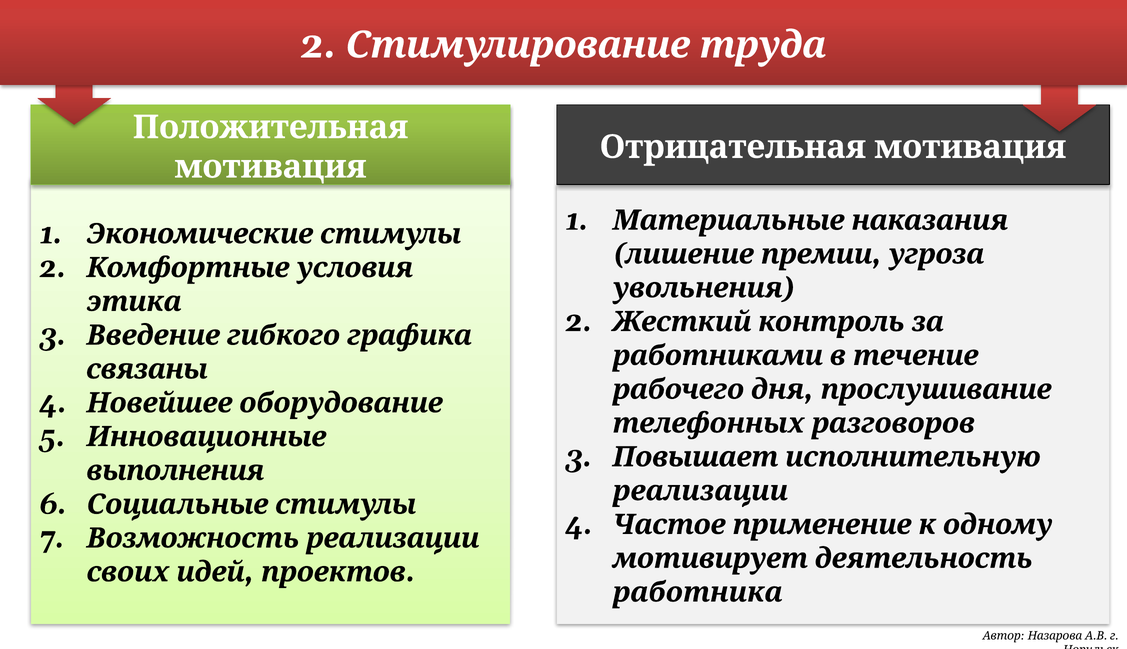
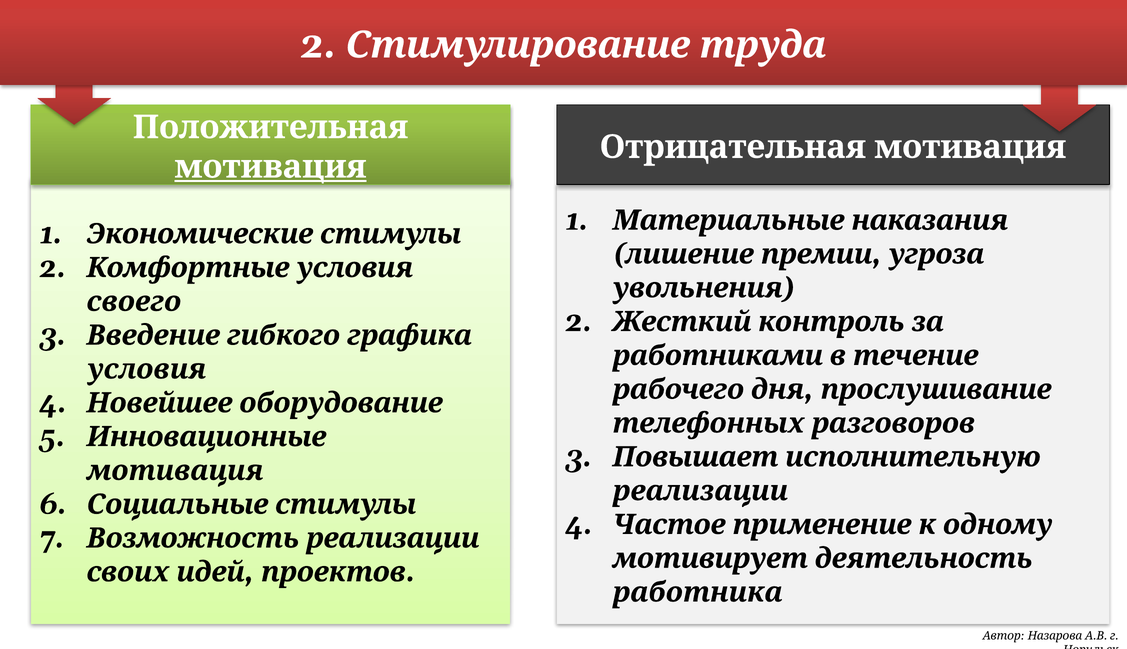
мотивация underline: none -> present (271, 167)
этика: этика -> своего (134, 302)
связаны: связаны -> условия (147, 369)
выполнения: выполнения -> мотивация (175, 471)
